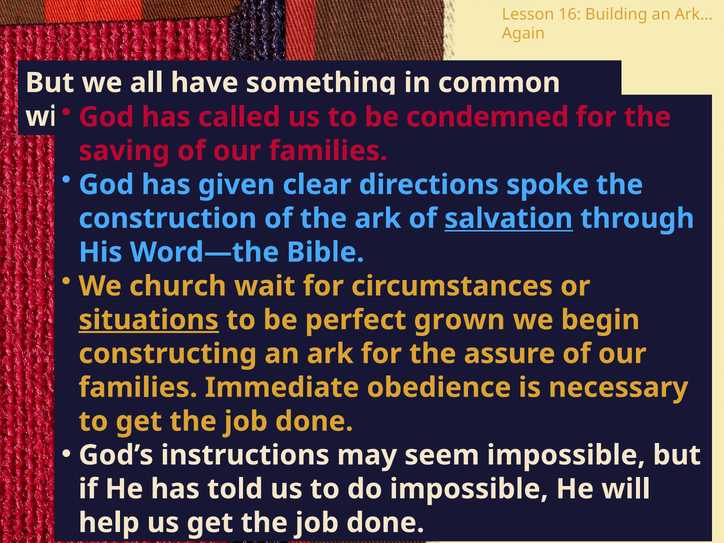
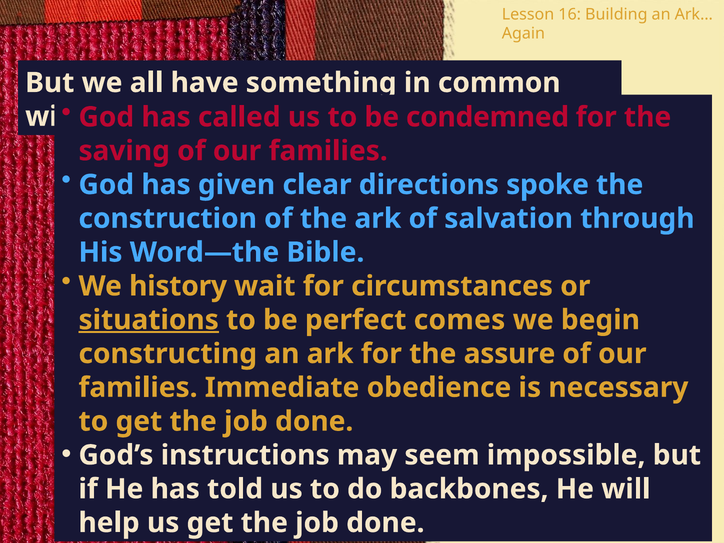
salvation underline: present -> none (509, 219)
church: church -> history (178, 286)
grown: grown -> comes (459, 320)
do impossible: impossible -> backbones (469, 489)
